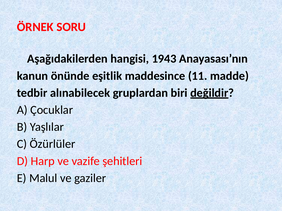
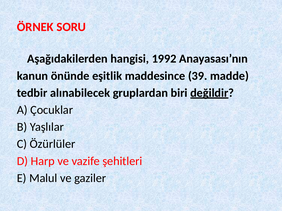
1943: 1943 -> 1992 (164, 59)
11: 11 -> 39 (198, 76)
